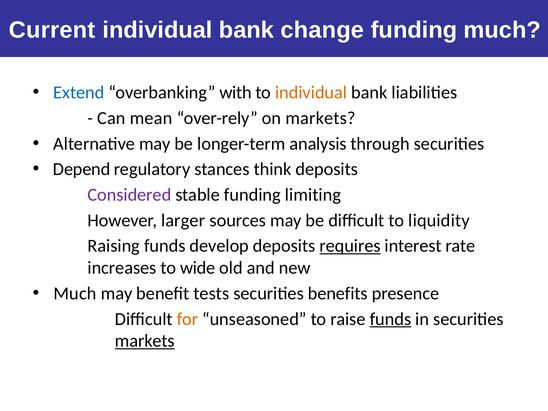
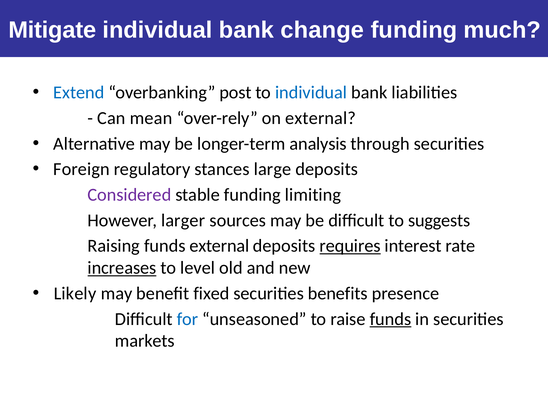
Current: Current -> Mitigate (52, 30)
with: with -> post (236, 93)
individual colour: orange -> blue (311, 93)
on markets: markets -> external (321, 118)
Depend: Depend -> Foreign (81, 169)
think: think -> large (272, 169)
liquidity: liquidity -> suggests (439, 220)
funds develop: develop -> external (219, 246)
increases underline: none -> present (122, 268)
wide: wide -> level (198, 268)
Much: Much -> Likely (75, 293)
tests: tests -> fixed (211, 293)
for colour: orange -> blue (187, 319)
markets underline: present -> none (145, 341)
